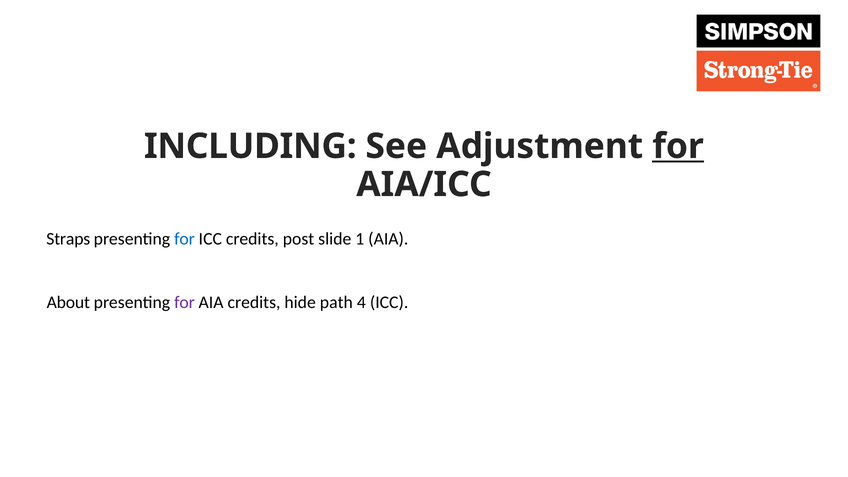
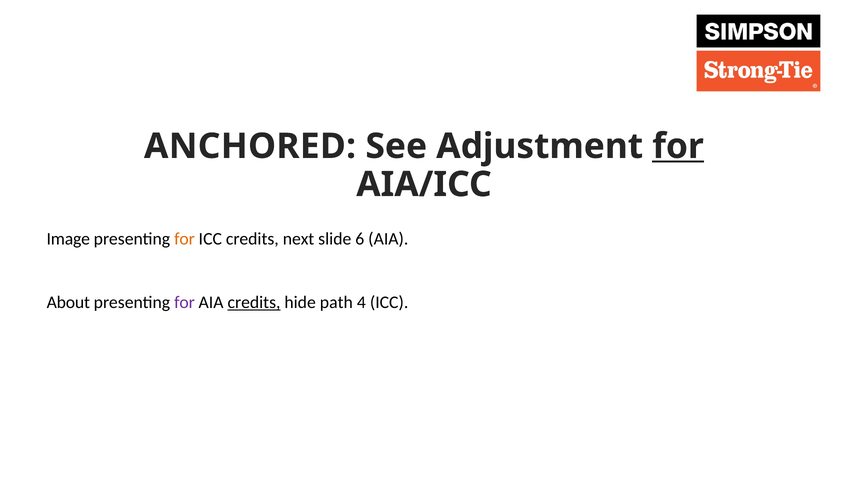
INCLUDING: INCLUDING -> ANCHORED (250, 146)
Straps: Straps -> Image (68, 239)
for colour: blue -> orange (184, 239)
post: post -> next (299, 239)
1: 1 -> 6 (360, 239)
credits underline: none -> present (254, 303)
